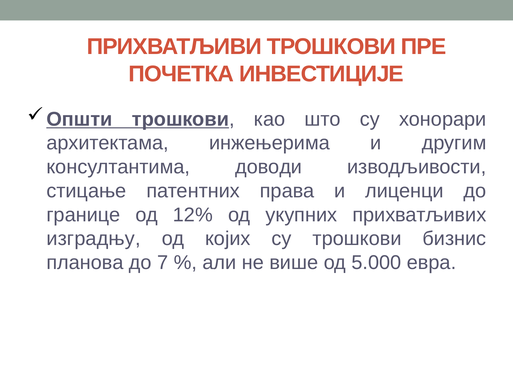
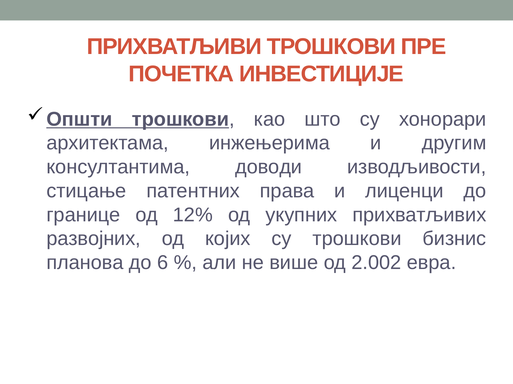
изградњу: изградњу -> развојних (94, 239)
7: 7 -> 6 (163, 263)
5.000: 5.000 -> 2.002 (376, 263)
